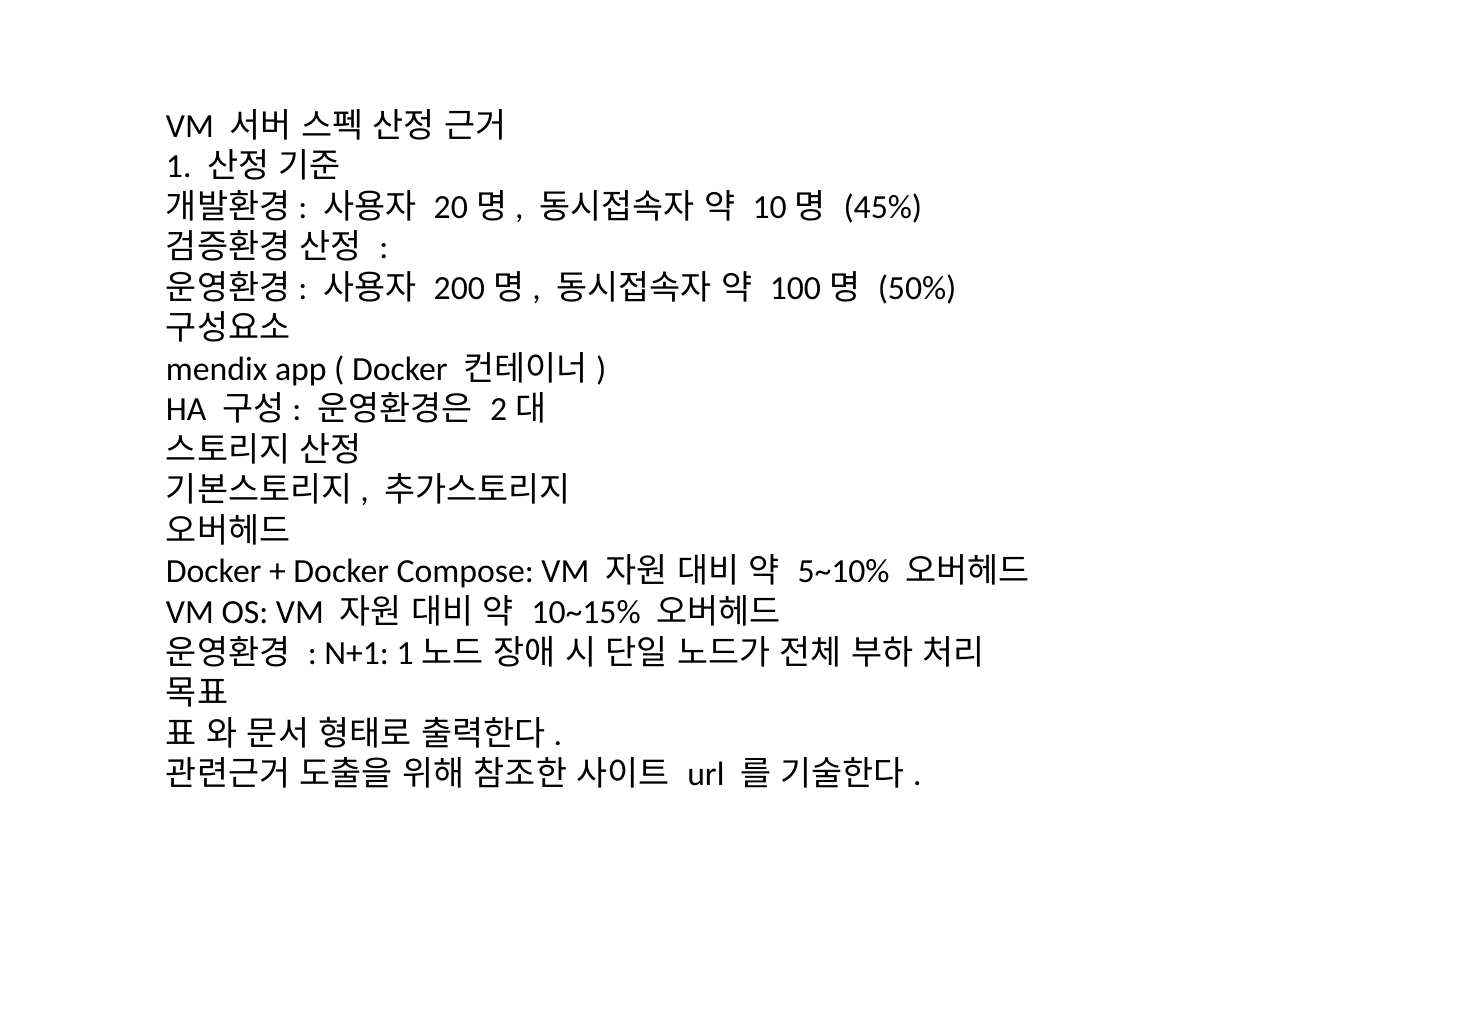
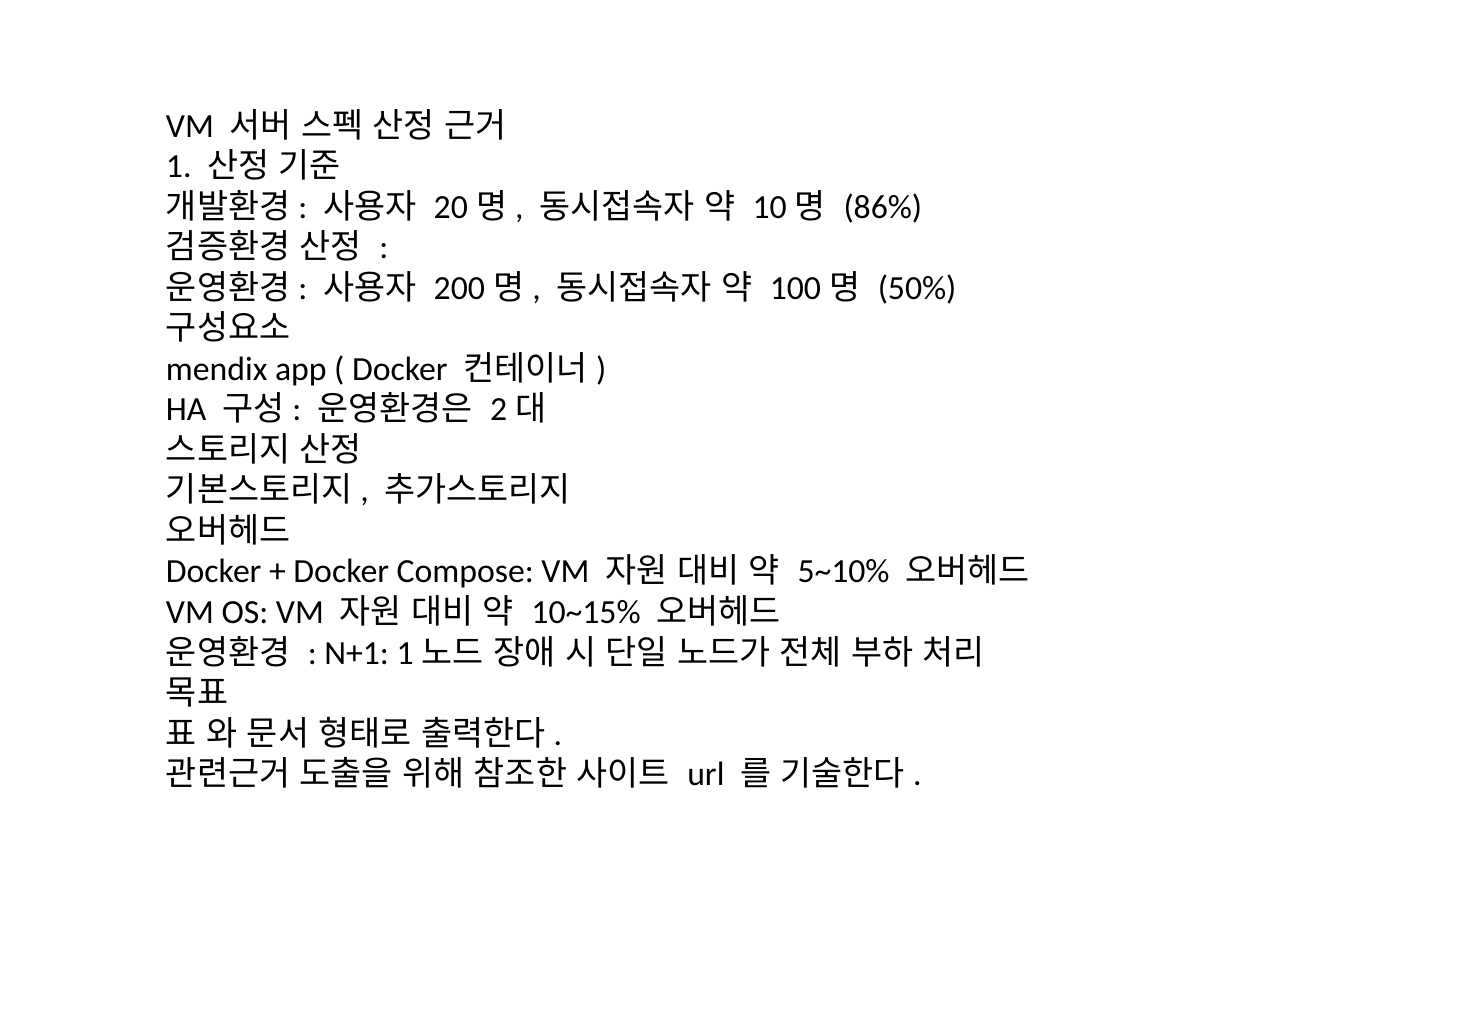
45%: 45% -> 86% (883, 207)
